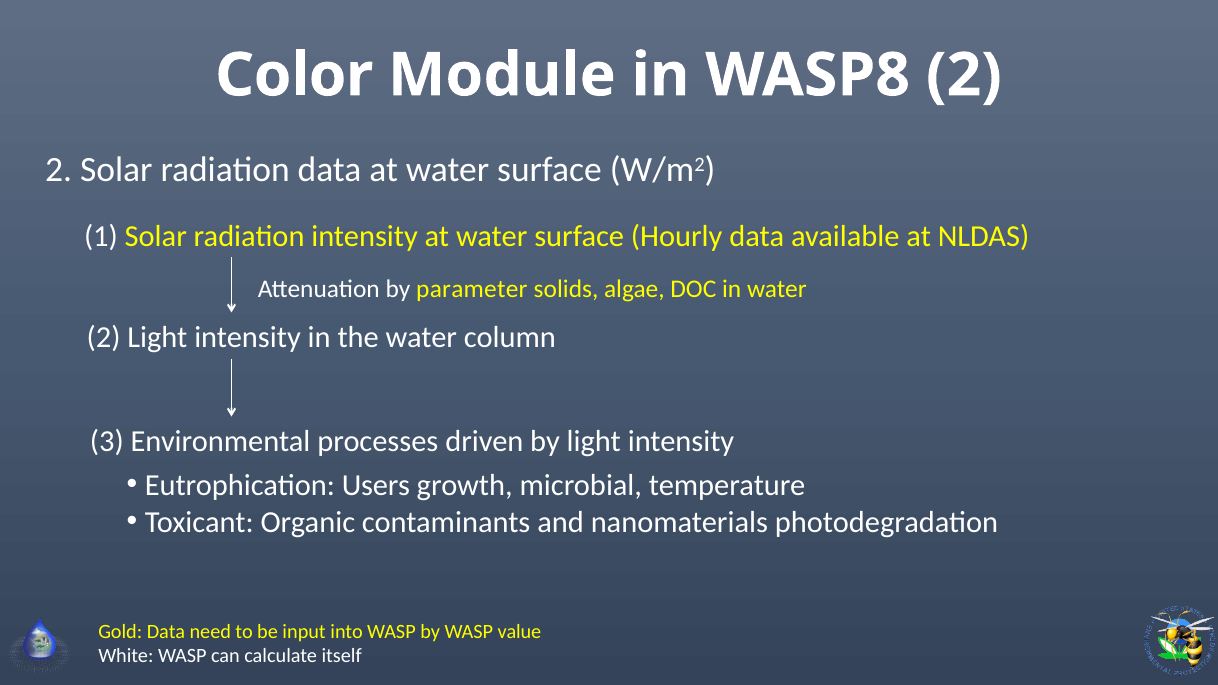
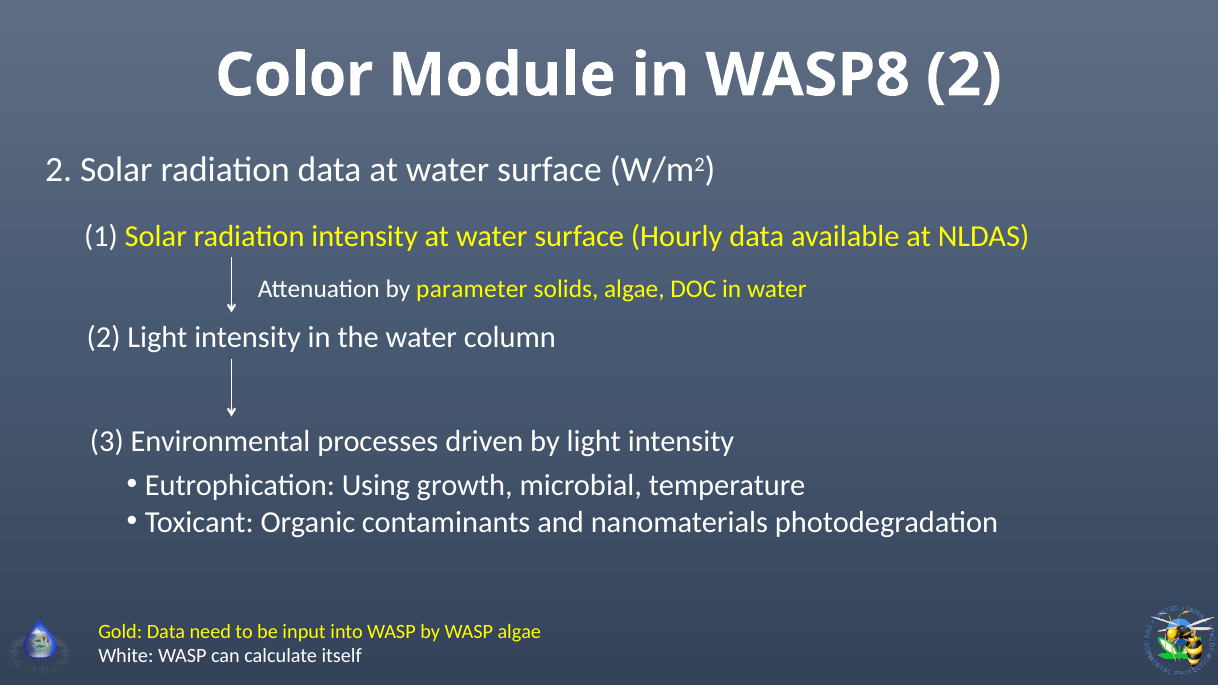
Users: Users -> Using (376, 486)
WASP value: value -> algae (519, 631)
